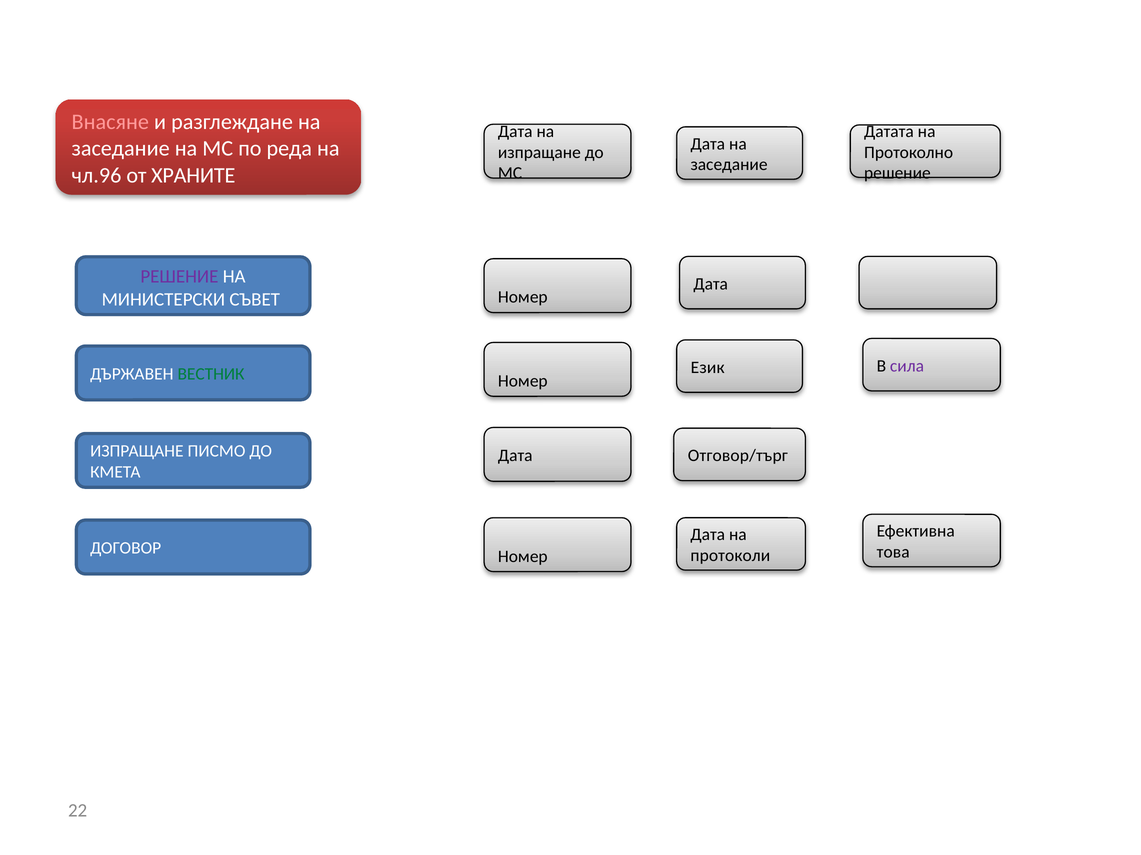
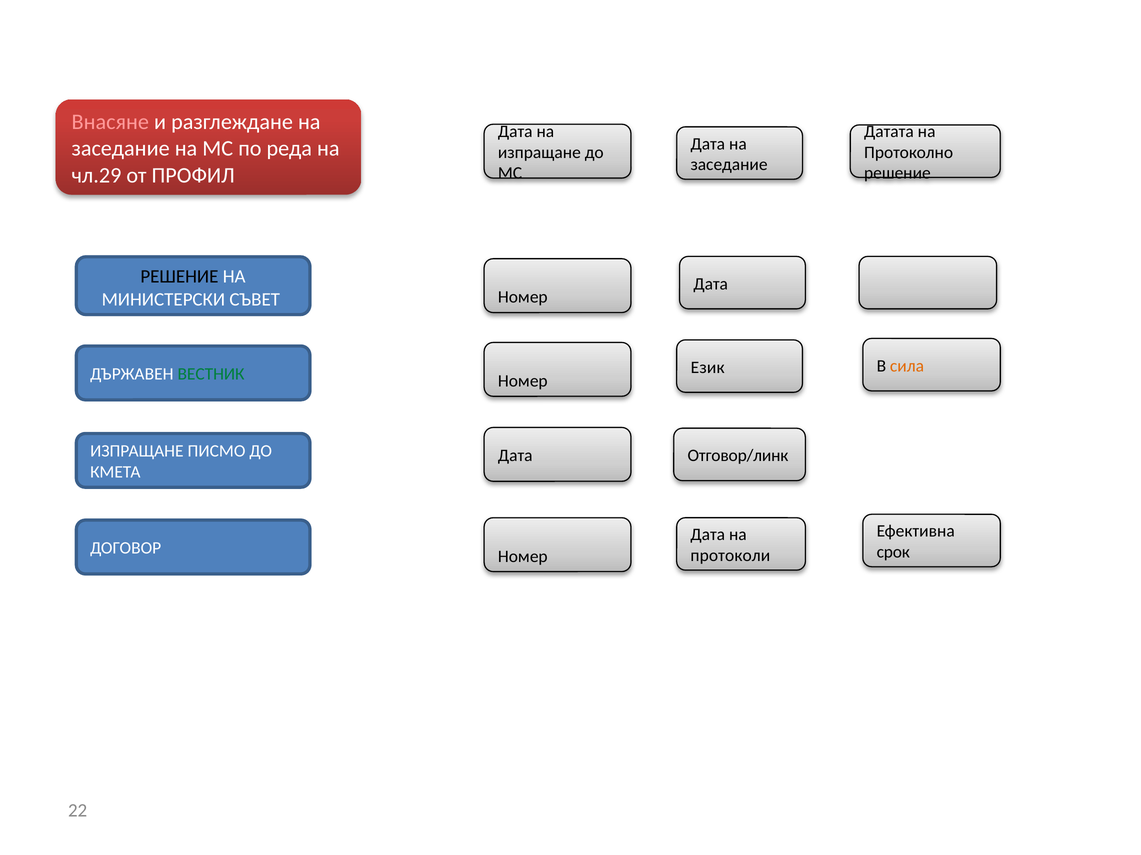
чл.96: чл.96 -> чл.29 (96, 175)
ХРАНИТЕ: ХРАНИТЕ -> ПРОФИЛ (193, 175)
РЕШЕНИЕ colour: purple -> black (179, 277)
сила colour: purple -> orange (907, 366)
Отговор/търг: Отговор/търг -> Отговор/линк (738, 456)
това: това -> срок (893, 553)
